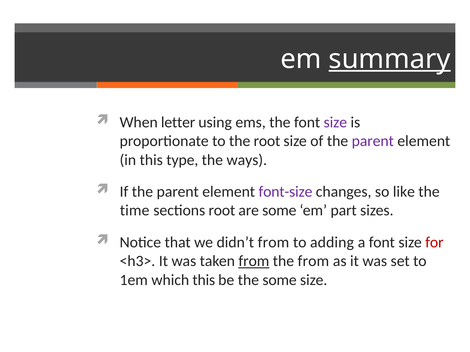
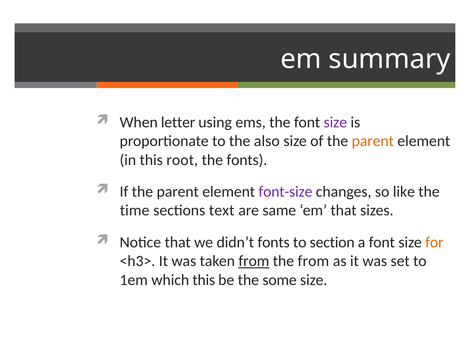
summary underline: present -> none (390, 59)
the root: root -> also (267, 141)
parent colour: purple -> orange (373, 141)
type: type -> root (182, 160)
the ways: ways -> fonts (247, 160)
sections root: root -> text (222, 211)
are some: some -> same (279, 211)
em part: part -> that (344, 211)
didn’t from: from -> fonts (274, 243)
adding: adding -> section (332, 243)
for colour: red -> orange (434, 243)
